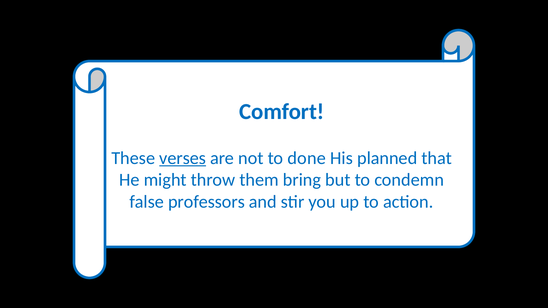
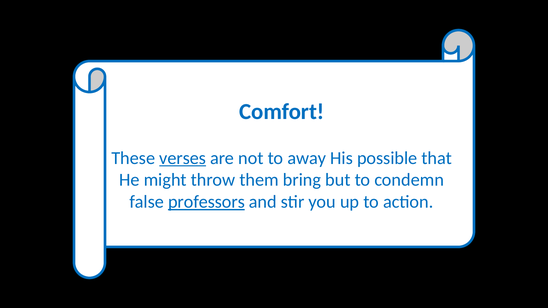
done: done -> away (307, 158)
planned: planned -> possible (387, 158)
professors underline: none -> present (206, 202)
